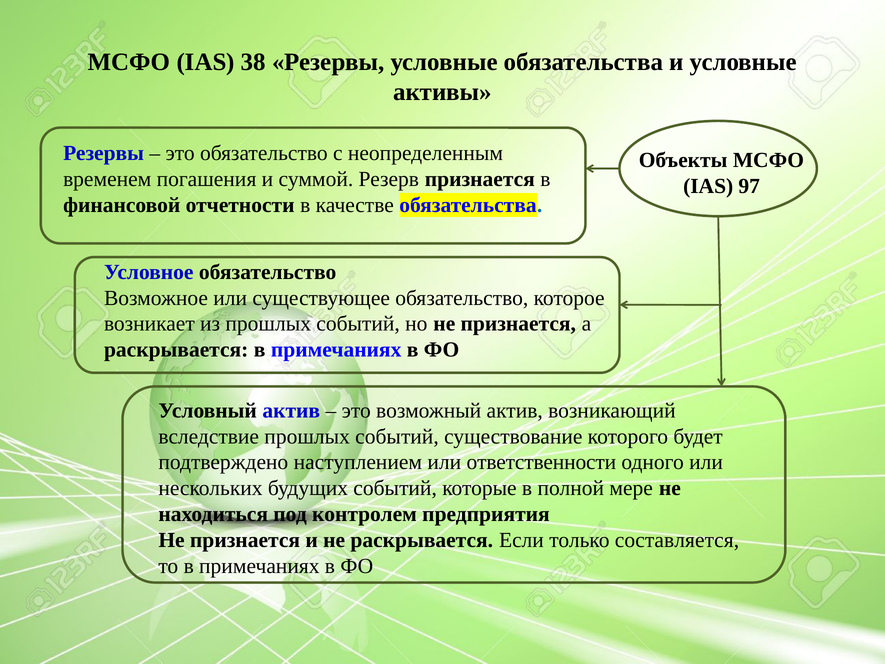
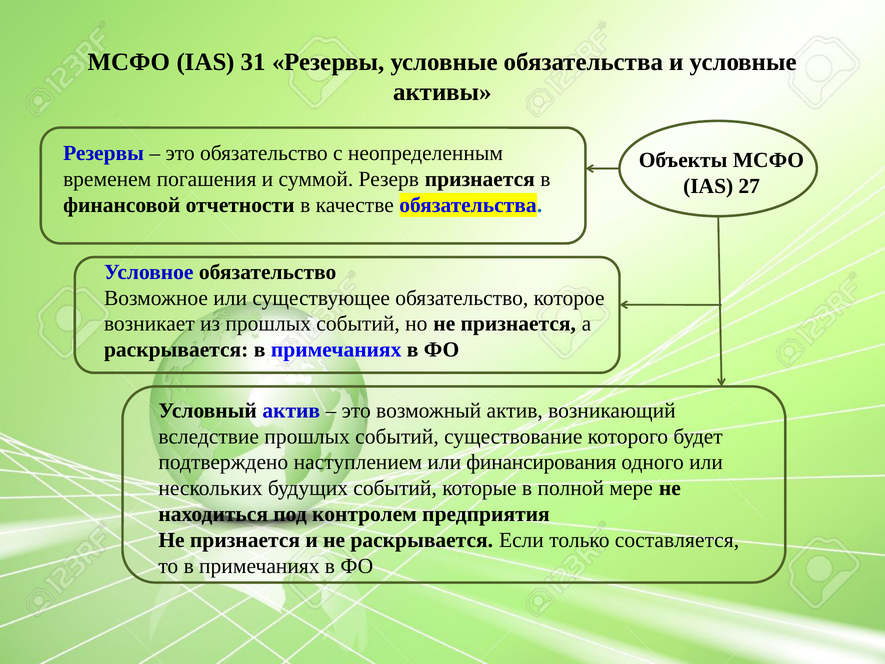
38: 38 -> 31 (253, 62)
97: 97 -> 27 (749, 186)
ответственности: ответственности -> финансирования (541, 462)
